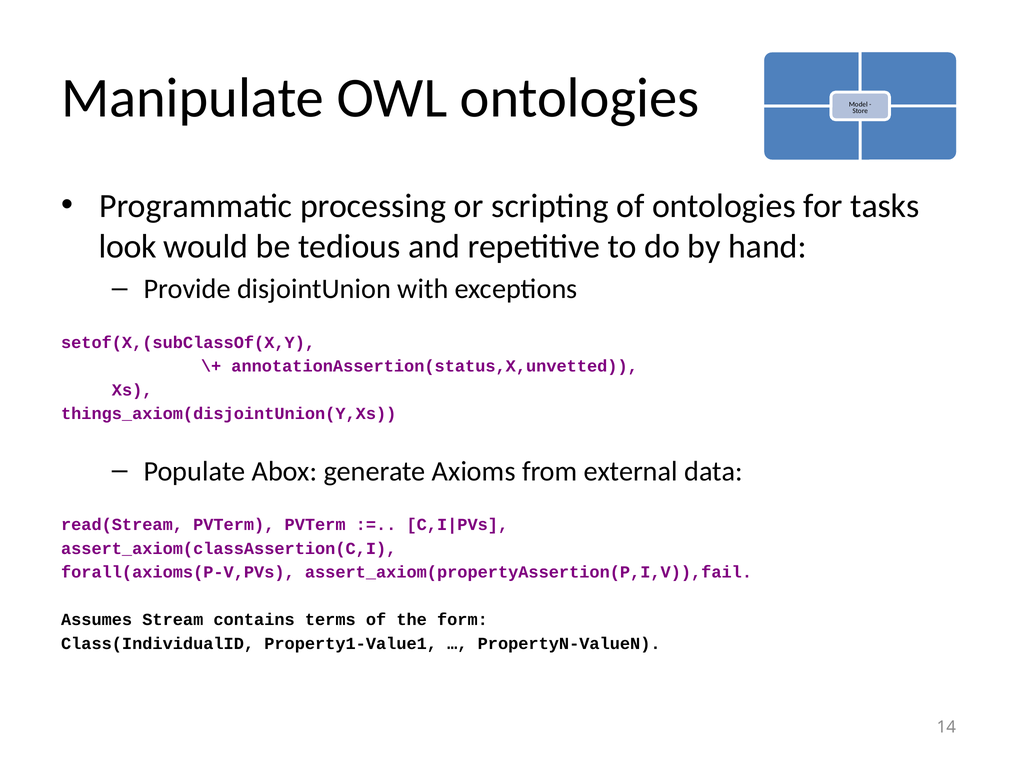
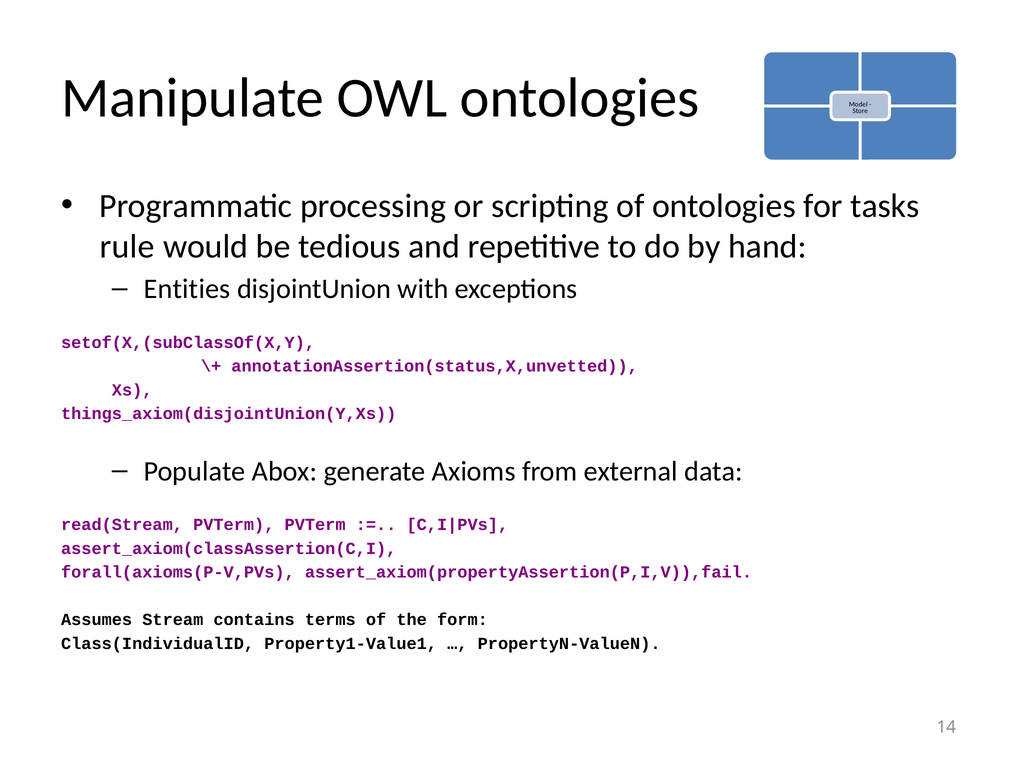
look: look -> rule (127, 246)
Provide: Provide -> Entities (187, 289)
